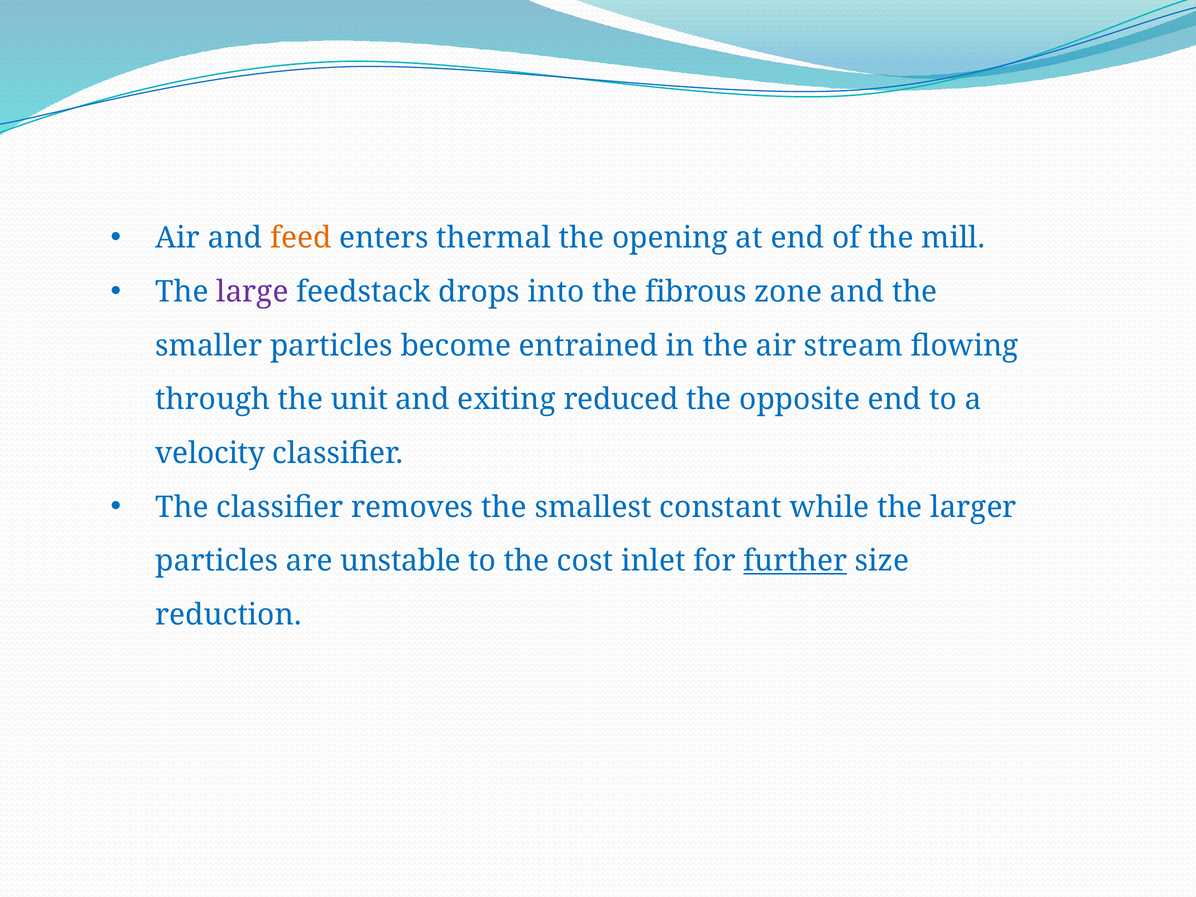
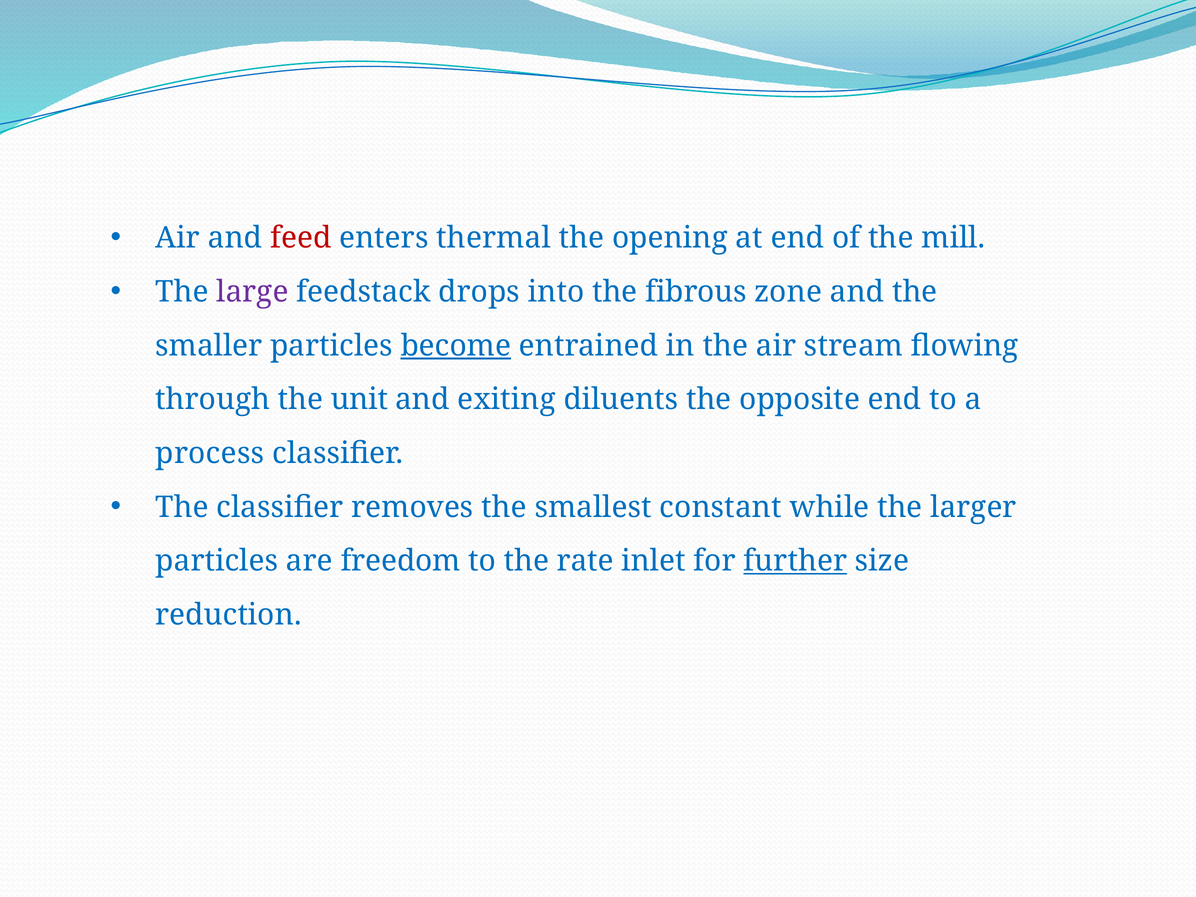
feed colour: orange -> red (301, 238)
become underline: none -> present (456, 346)
reduced: reduced -> diluents (621, 400)
velocity: velocity -> process (210, 453)
unstable: unstable -> freedom (401, 561)
cost: cost -> rate (585, 561)
